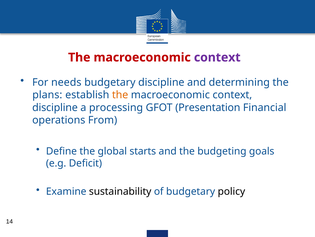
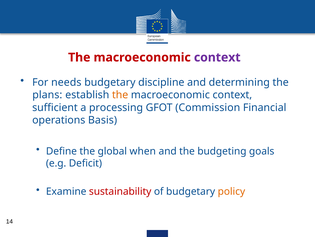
discipline: discipline -> sufficient (55, 107)
Presentation: Presentation -> Commission (208, 107)
From: From -> Basis (103, 120)
starts: starts -> when (143, 151)
sustainability colour: black -> red (120, 191)
policy colour: black -> orange (231, 191)
